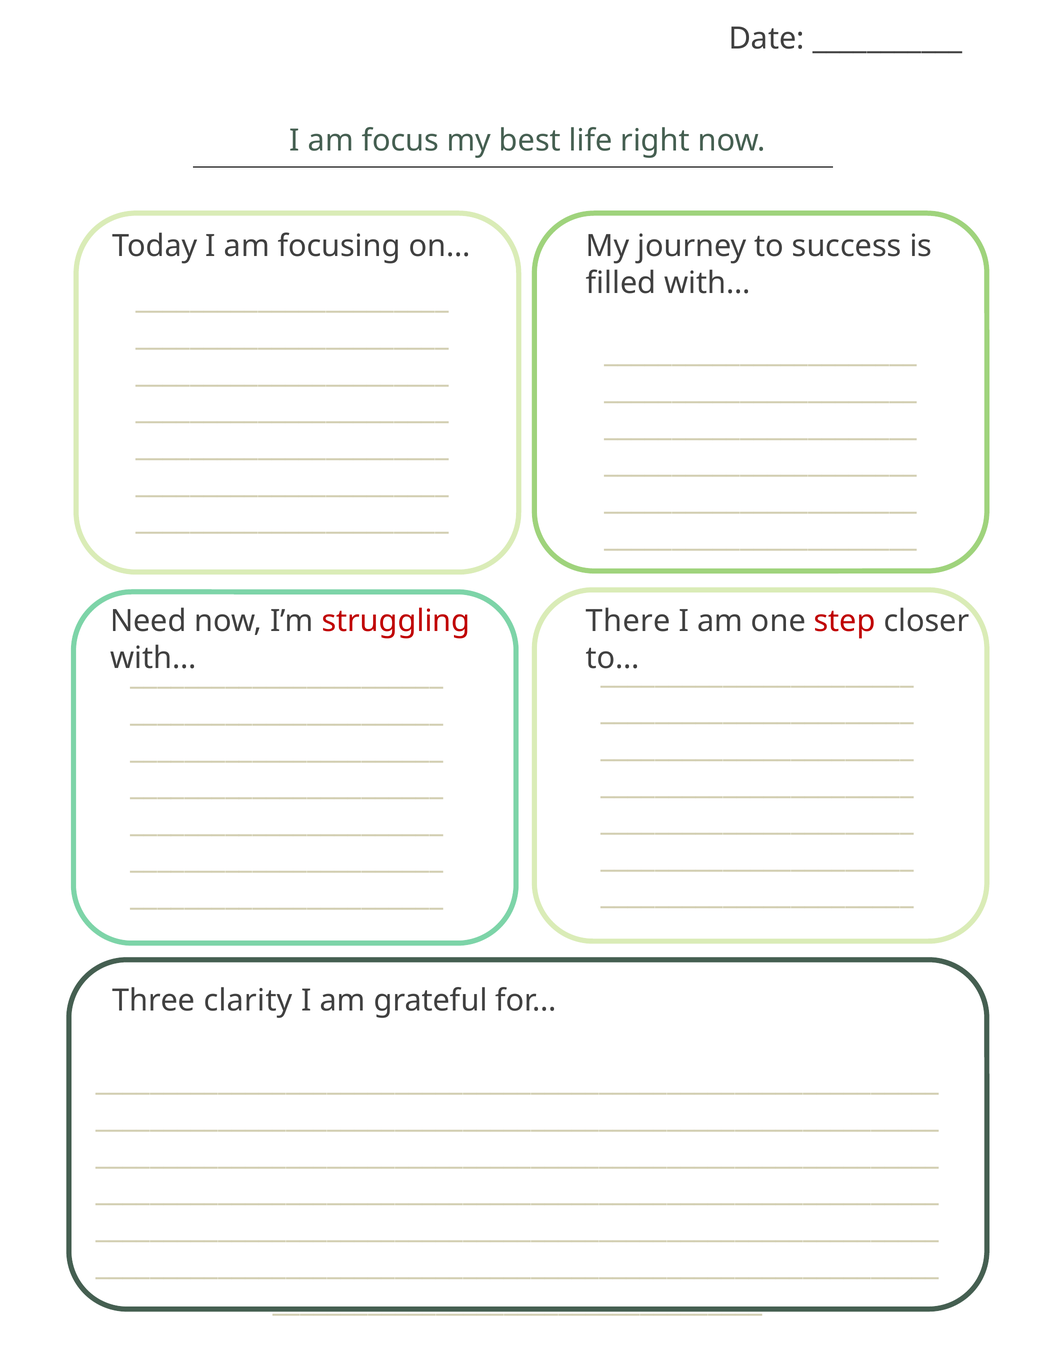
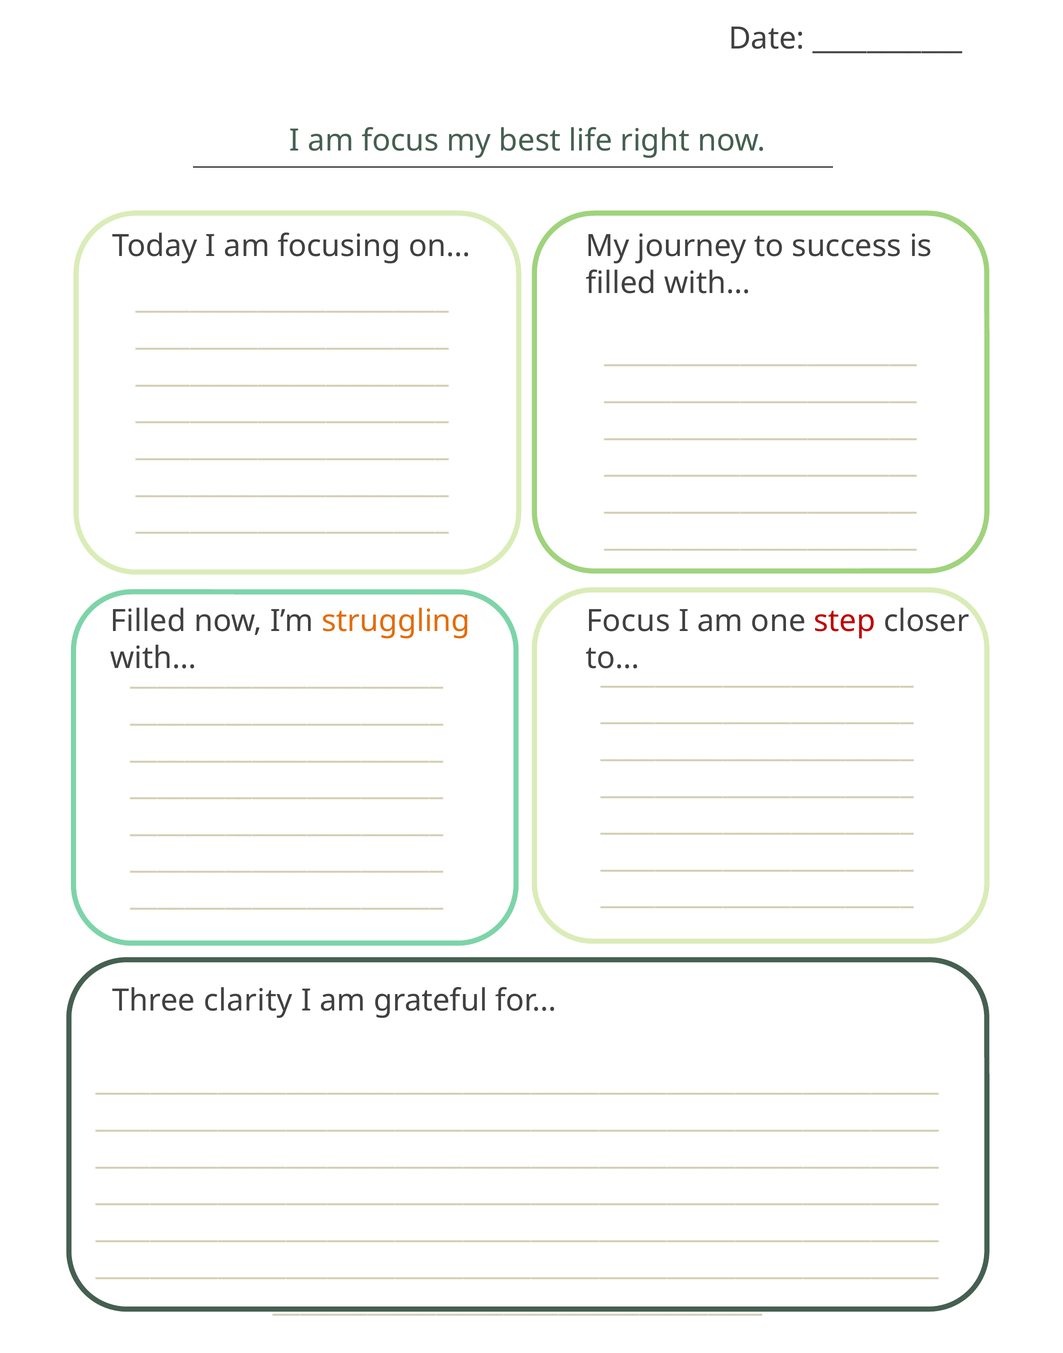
Need: Need -> Filled (148, 621)
struggling colour: red -> orange (396, 621)
There: There -> Focus (628, 621)
